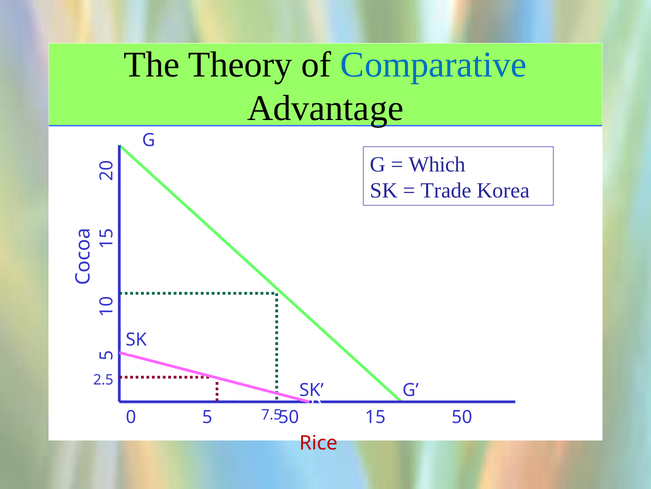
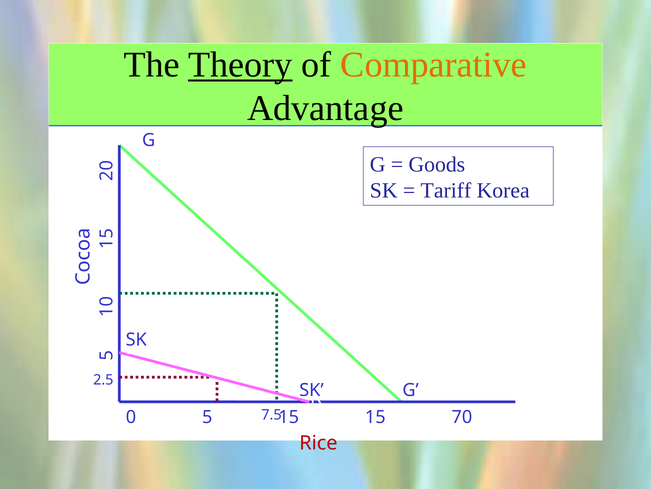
Theory underline: none -> present (240, 65)
Comparative colour: blue -> orange (434, 65)
Which: Which -> Goods (437, 164)
Trade: Trade -> Tariff (446, 190)
5 50: 50 -> 15 (289, 417)
15 50: 50 -> 70 (462, 417)
